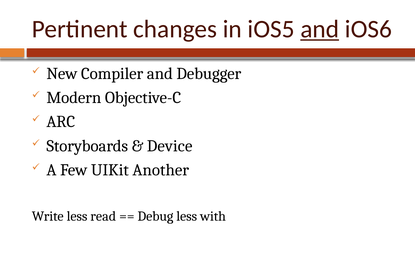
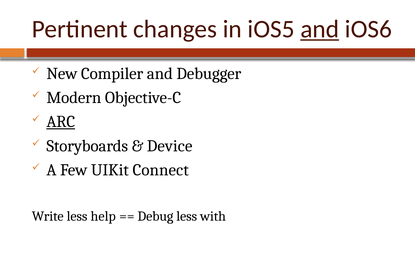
ARC underline: none -> present (61, 122)
Another: Another -> Connect (161, 170)
read: read -> help (103, 216)
